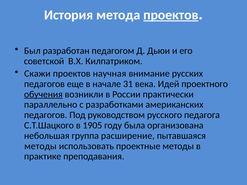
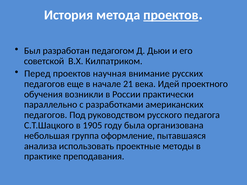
Скажи: Скажи -> Перед (37, 74)
31: 31 -> 21 (128, 84)
обучения underline: present -> none (43, 94)
расширение: расширение -> оформление (128, 136)
методы: методы -> анализа (40, 146)
